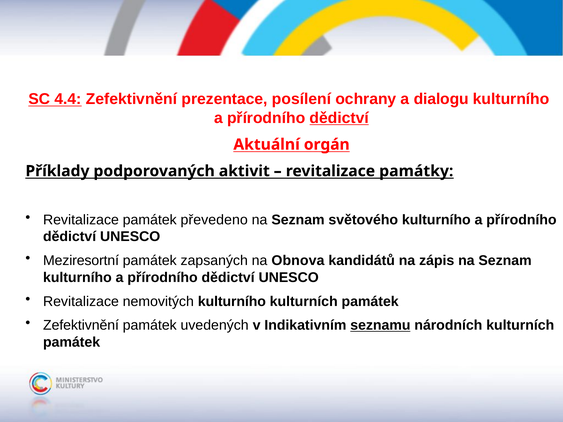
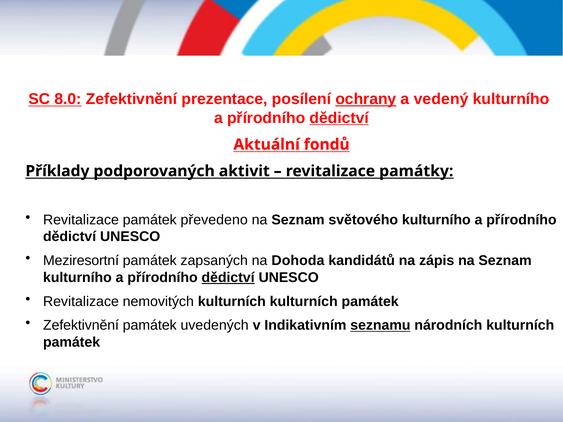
4.4: 4.4 -> 8.0 (68, 99)
ochrany underline: none -> present (366, 99)
dialogu: dialogu -> vedený (441, 99)
orgán: orgán -> fondů (327, 145)
Obnova: Obnova -> Dohoda (298, 261)
dědictví underline: none -> present (228, 278)
nemovitých kulturního: kulturního -> kulturních (232, 302)
